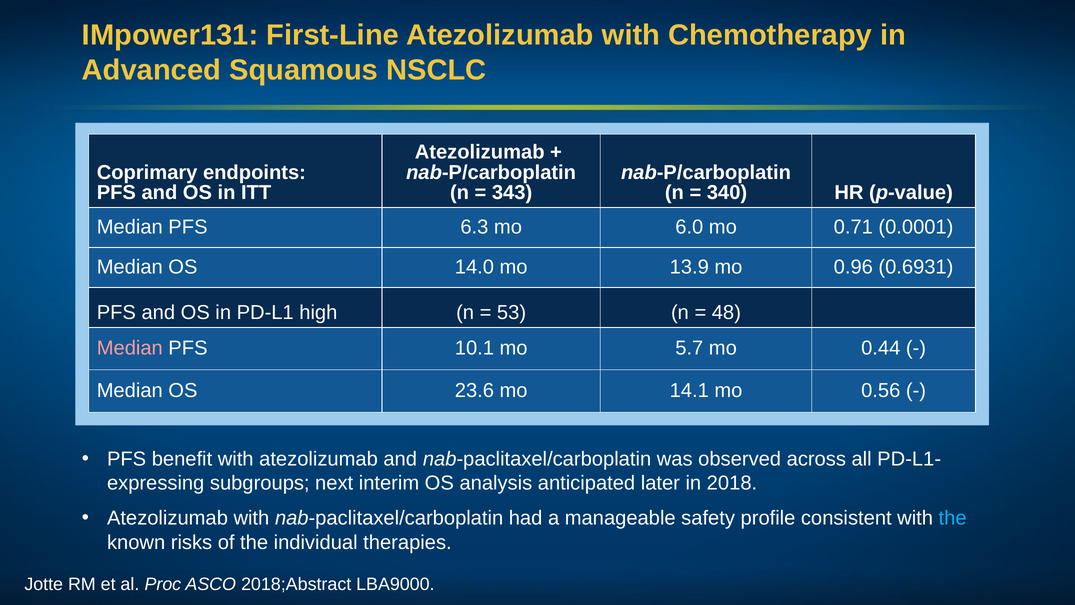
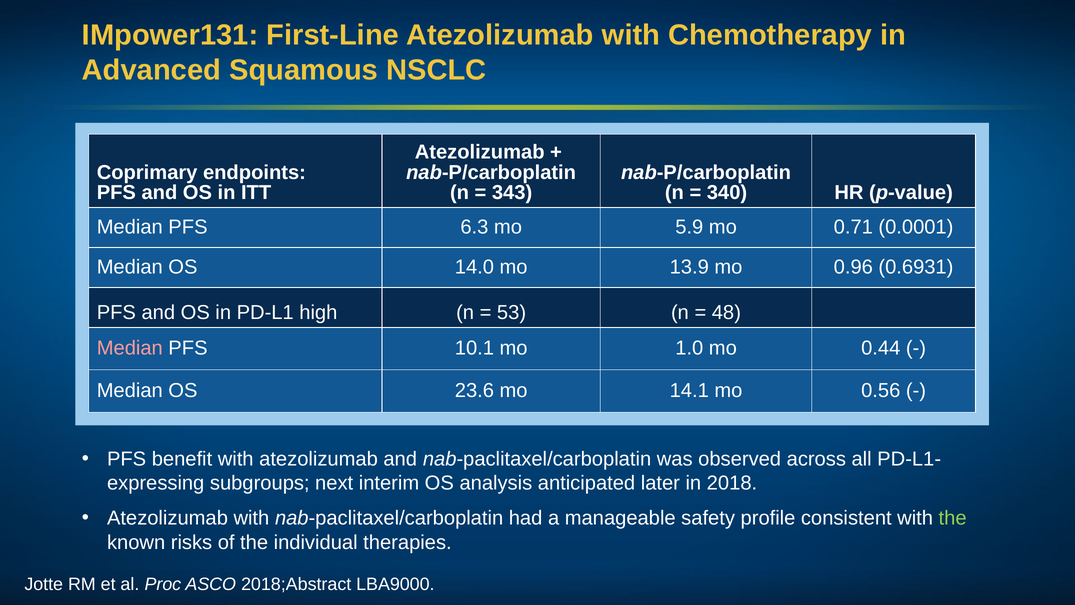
6.0: 6.0 -> 5.9 (689, 227)
5.7: 5.7 -> 1.0 (689, 348)
the colour: light blue -> light green (953, 518)
